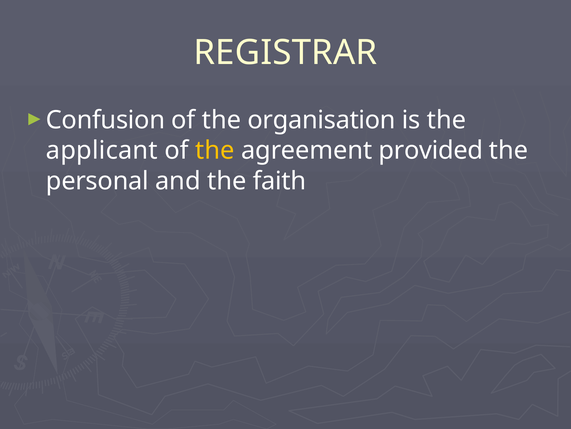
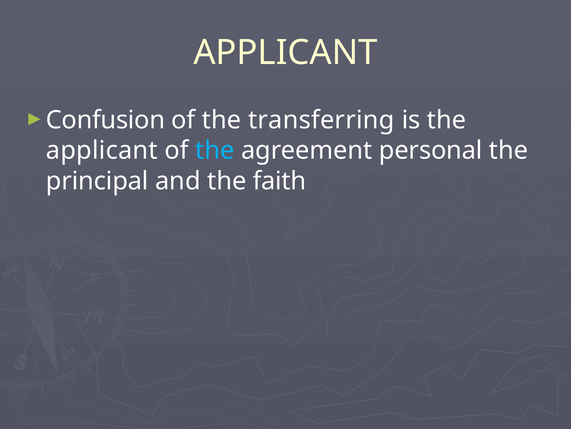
REGISTRAR: REGISTRAR -> APPLICANT (286, 52)
organisation: organisation -> transferring (321, 120)
the colour: yellow -> light blue (215, 150)
provided: provided -> personal (431, 150)
personal: personal -> principal (97, 181)
